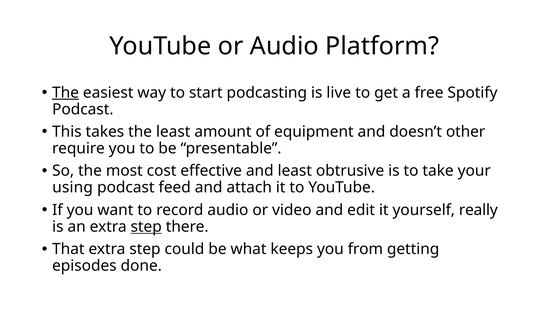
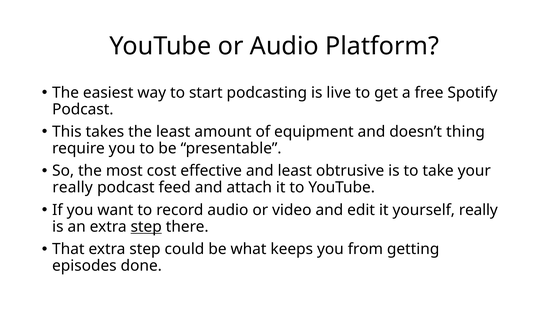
The underline: present -> none (66, 93)
other: other -> thing (465, 132)
using: using -> really (73, 187)
